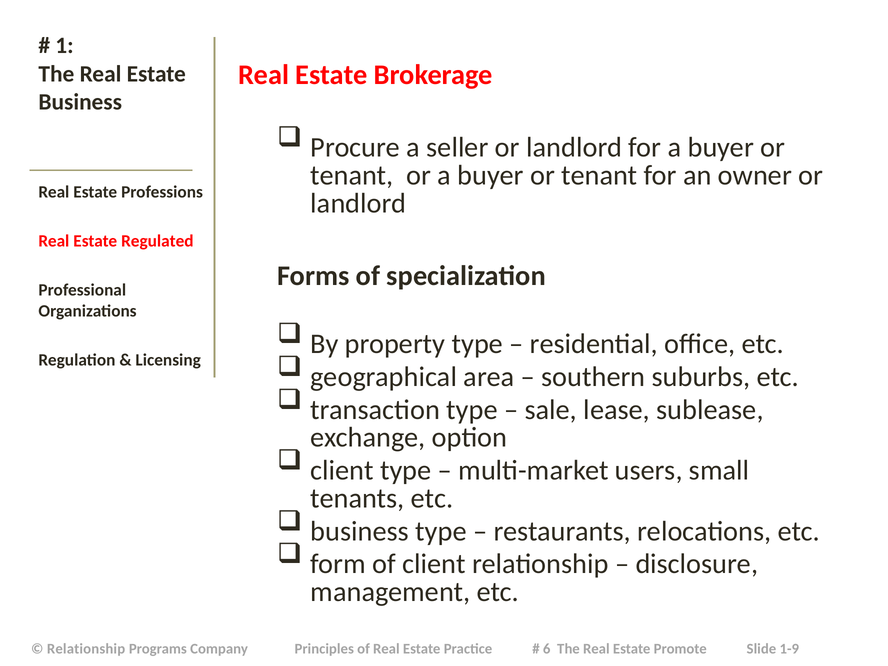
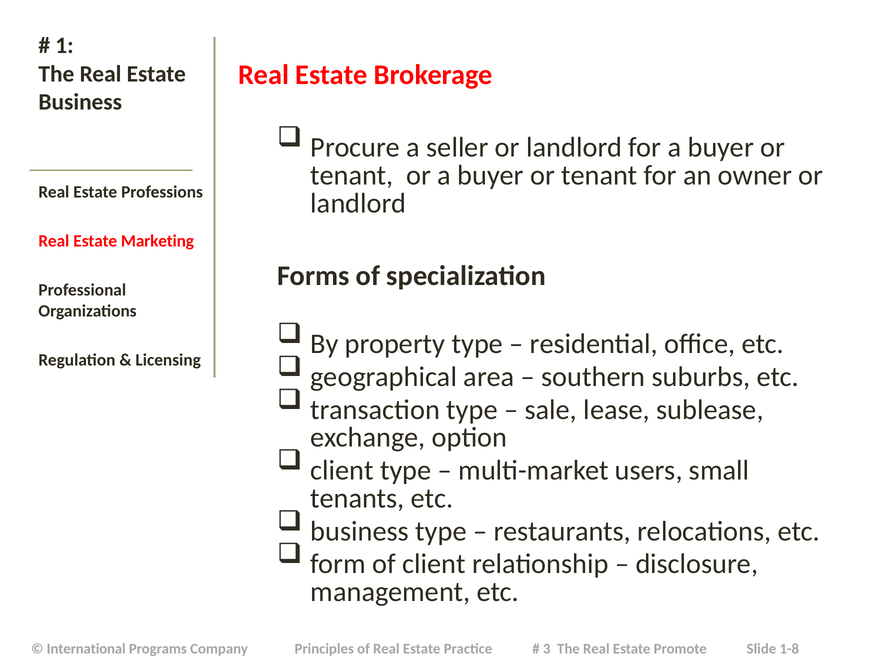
Regulated: Regulated -> Marketing (157, 241)
Relationship: Relationship -> International (86, 649)
6: 6 -> 3 (547, 649)
1-9: 1-9 -> 1-8 (789, 649)
